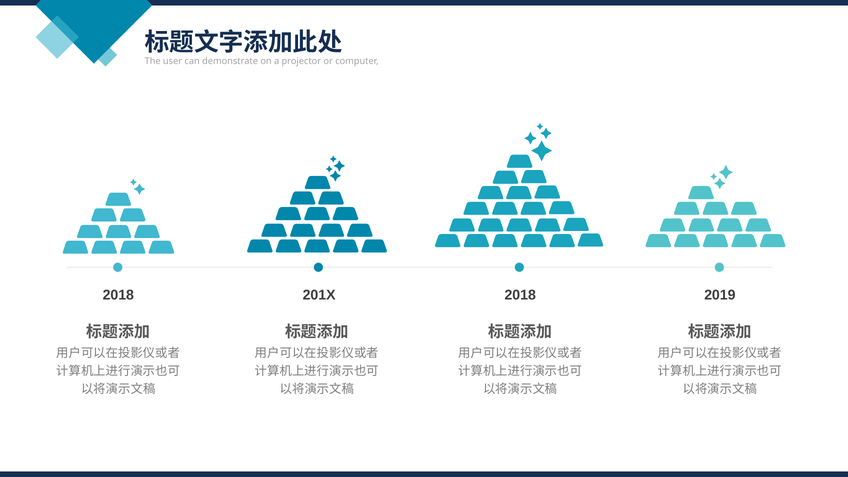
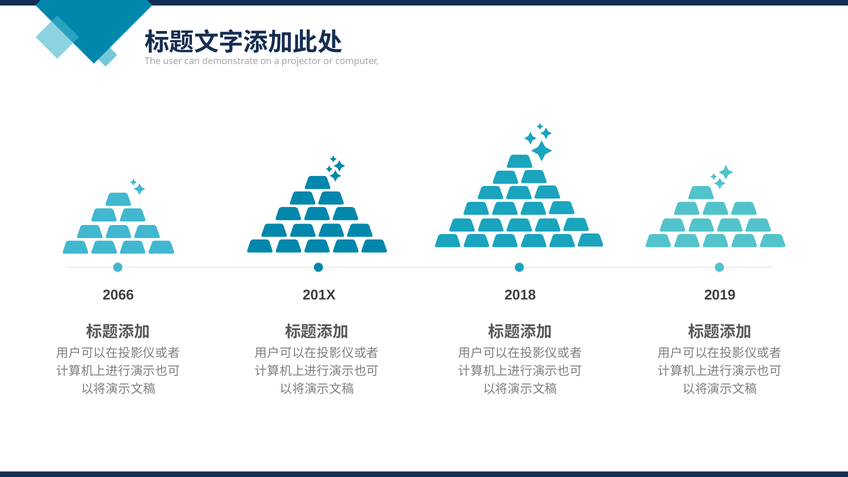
2018: 2018 -> 2066 (118, 295)
